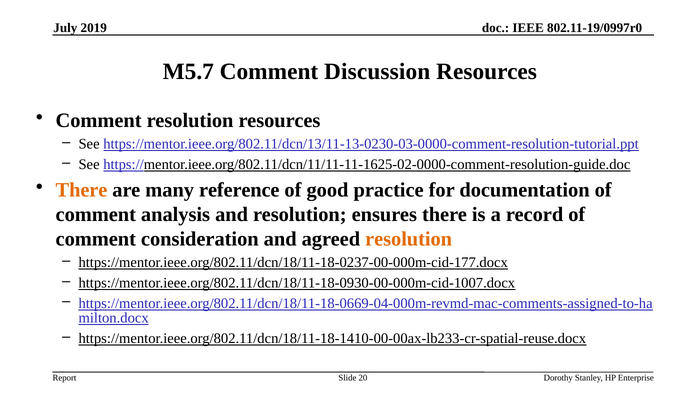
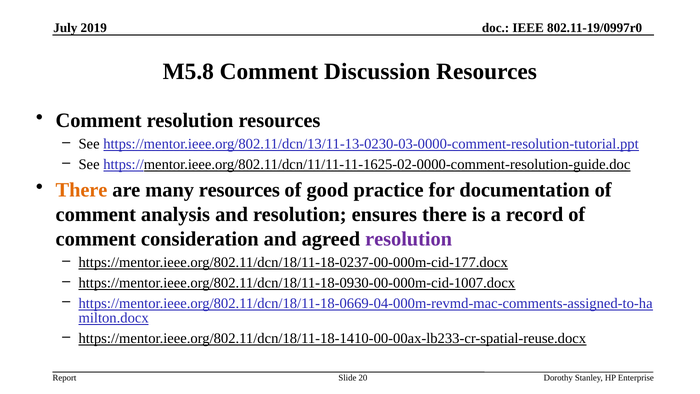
M5.7: M5.7 -> M5.8 (188, 72)
many reference: reference -> resources (239, 190)
resolution colour: orange -> purple (409, 239)
